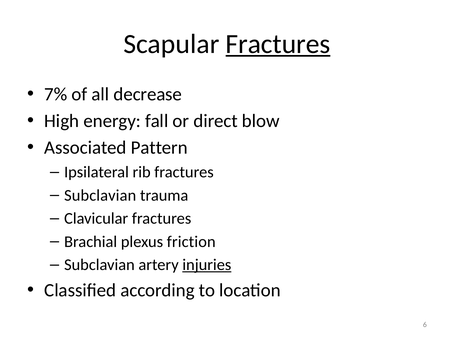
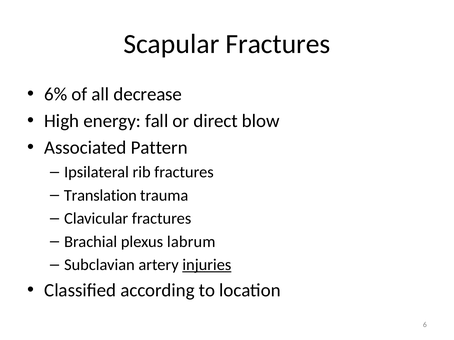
Fractures underline: present -> none (278, 44)
7%: 7% -> 6% (56, 94)
Subclavian: Subclavian -> Translation (100, 196)
friction: friction -> labrum (191, 242)
